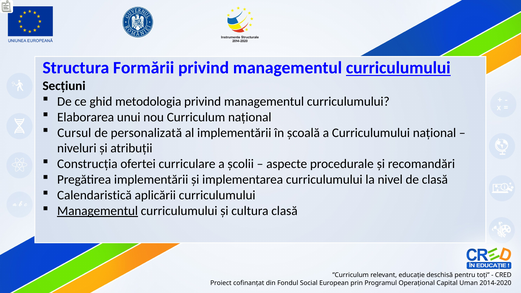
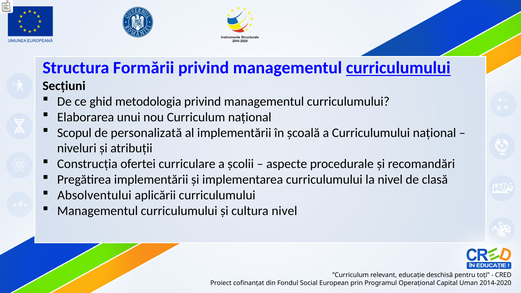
Cursul: Cursul -> Scopul (74, 133)
Calendaristică: Calendaristică -> Absolventului (94, 195)
Managementul underline: present -> none (98, 211)
cultura clasă: clasă -> nivel (284, 211)
